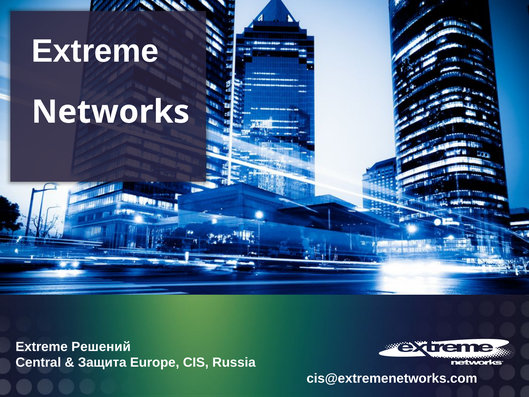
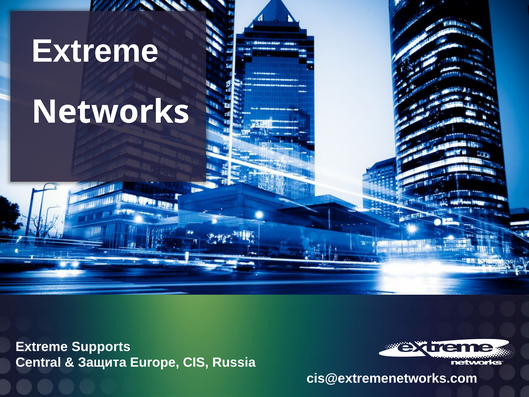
Решений: Решений -> Supports (101, 346)
